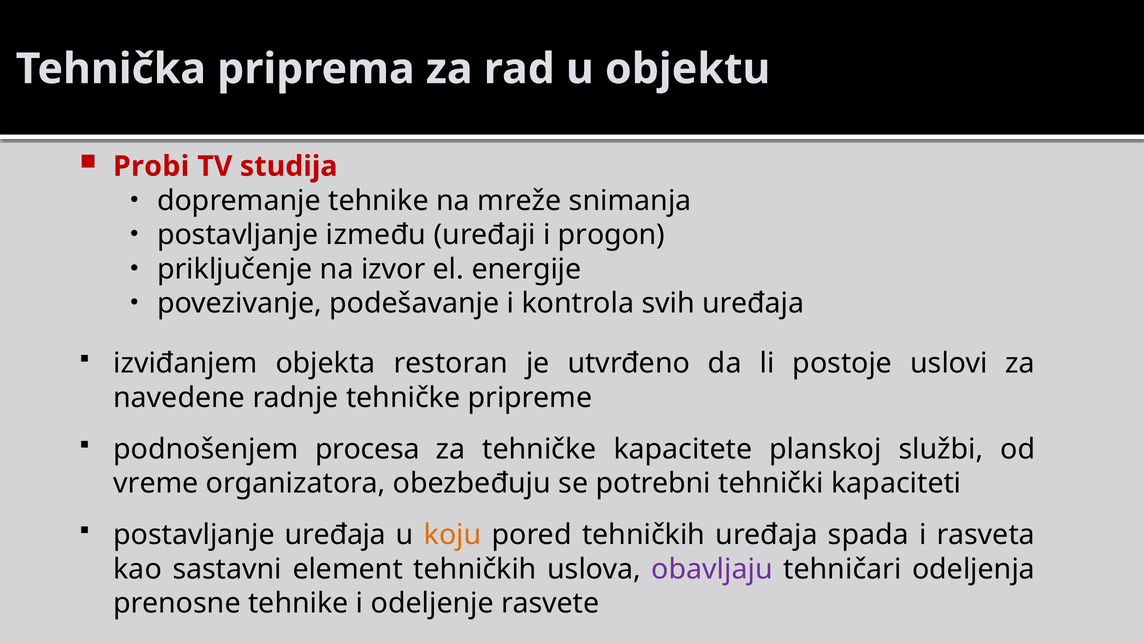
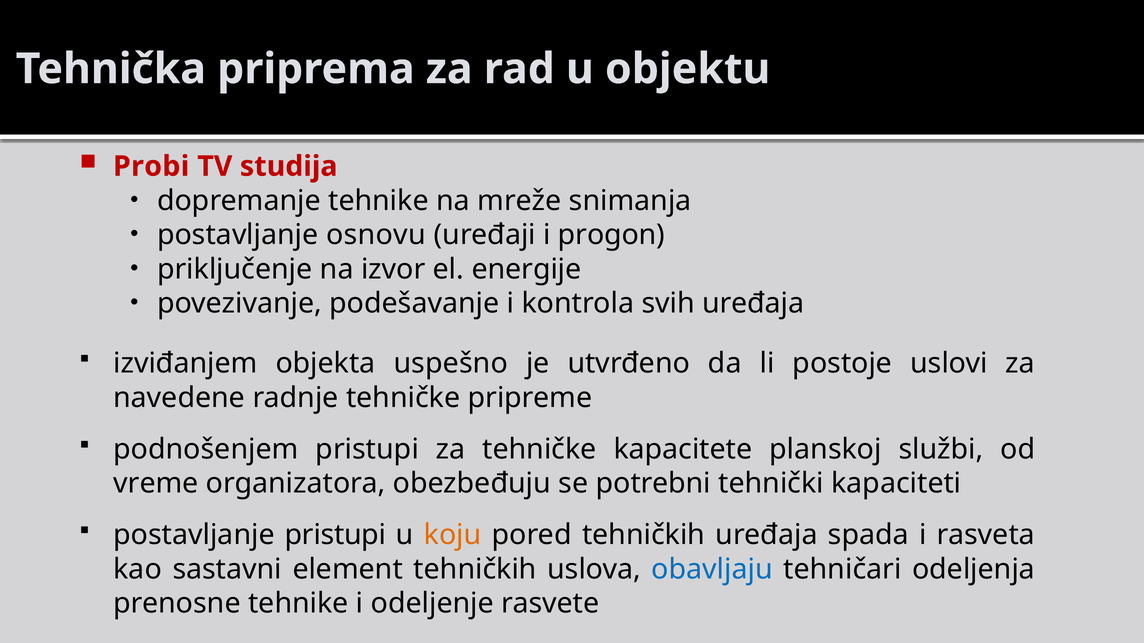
između: između -> osnovu (376, 235)
restoran: restoran -> uspešno (451, 364)
podnošenjem procesa: procesa -> pristupi (367, 450)
postavljanje uređaja: uređaja -> pristupi (335, 535)
obavljaju colour: purple -> blue (712, 570)
